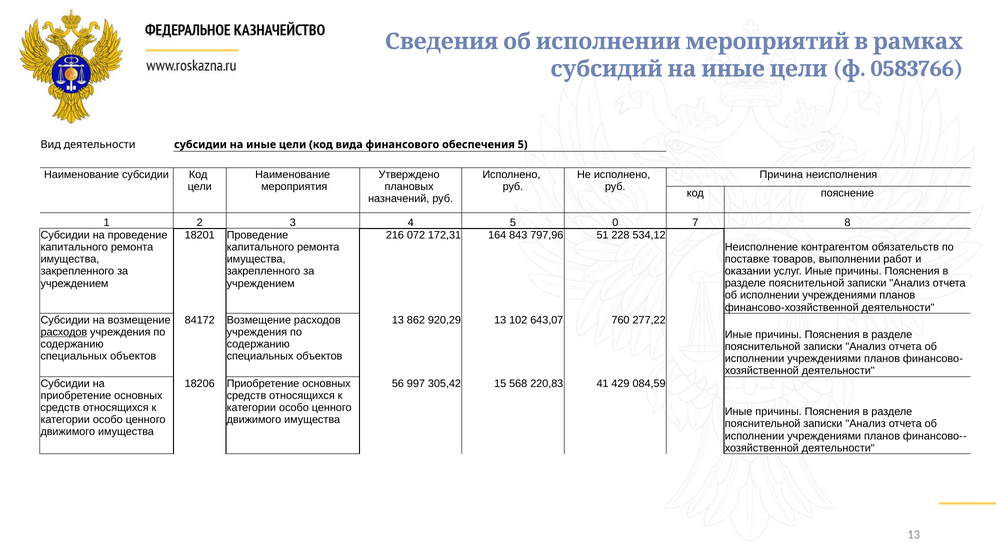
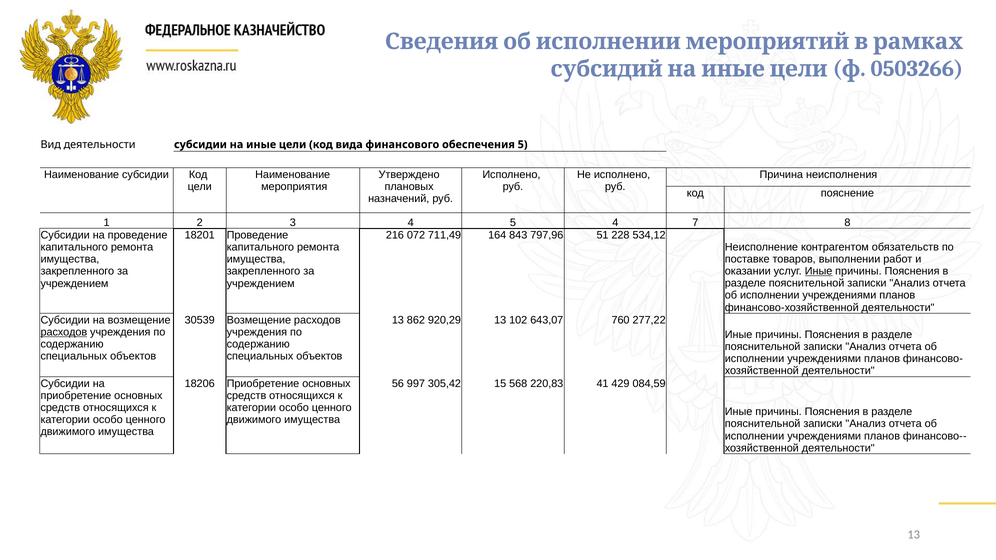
0583766: 0583766 -> 0503266 (917, 69)
5 0: 0 -> 4 (615, 223)
172,31: 172,31 -> 711,49 (445, 235)
Иные underline: none -> present (819, 271)
84172: 84172 -> 30539 (200, 320)
